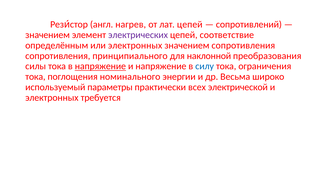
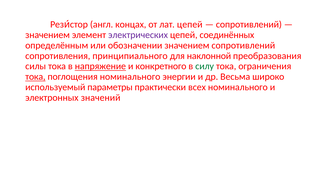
нагрев: нагрев -> концах (131, 24)
соответствие: соответствие -> соединённых (227, 35)
или электронных: электронных -> обозначении (135, 45)
значением сопротивления: сопротивления -> сопротивлений (243, 45)
и напряжение: напряжение -> конкретного (161, 66)
силу colour: blue -> green (205, 66)
тока underline: none -> present (35, 77)
всех электрической: электрической -> номинального (238, 87)
требуется: требуется -> значений (101, 98)
